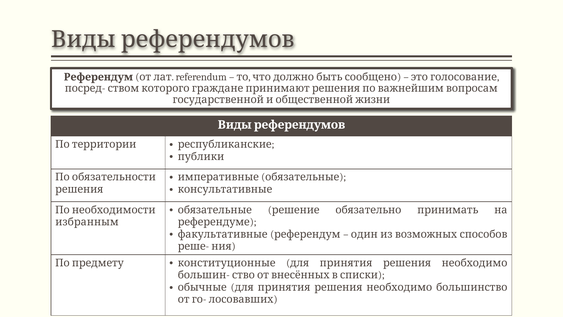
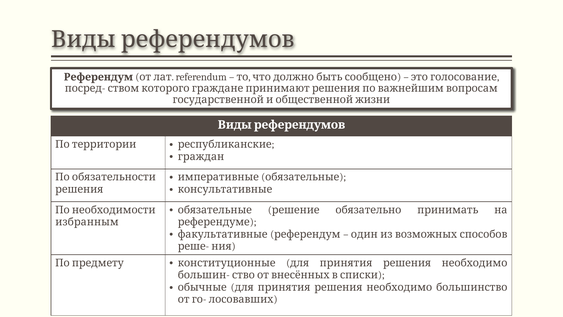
публики: публики -> граждан (201, 156)
